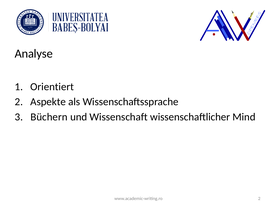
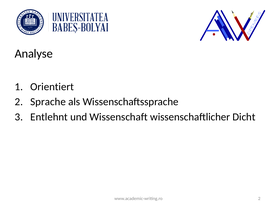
Aspekte: Aspekte -> Sprache (48, 102)
Büchern: Büchern -> Entlehnt (49, 117)
Mind: Mind -> Dicht (244, 117)
